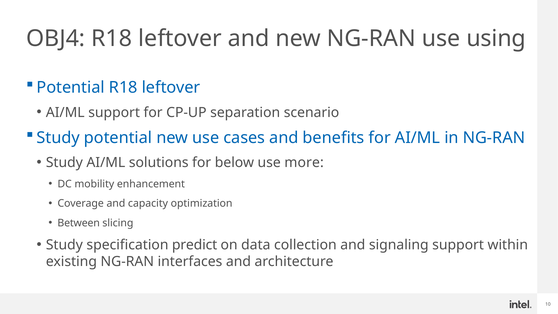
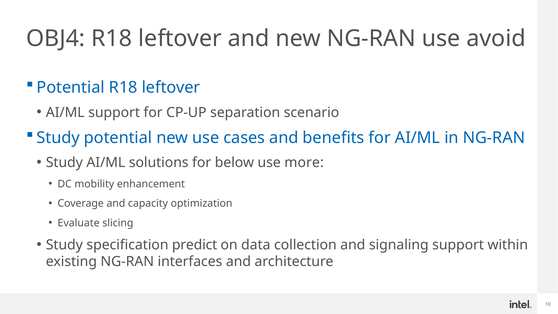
using: using -> avoid (496, 39)
Between: Between -> Evaluate (79, 223)
